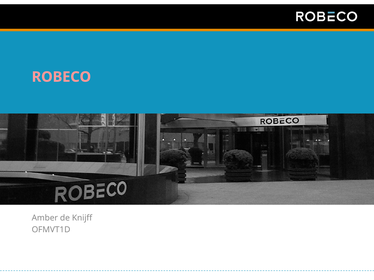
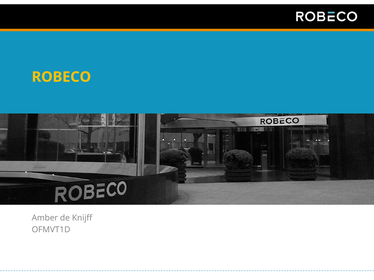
ROBECO colour: pink -> yellow (61, 77)
